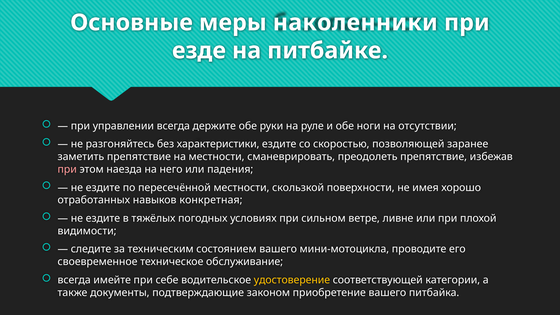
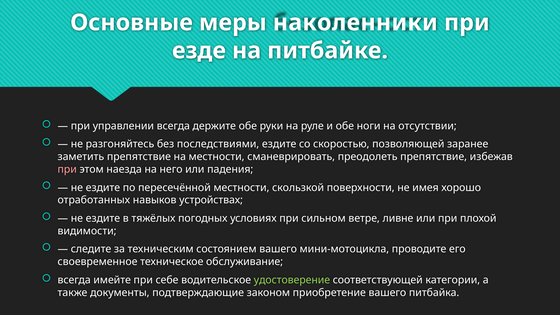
характеристики: характеристики -> последствиями (218, 144)
конкретная: конкретная -> устройствах (211, 200)
удостоверение colour: yellow -> light green (292, 280)
